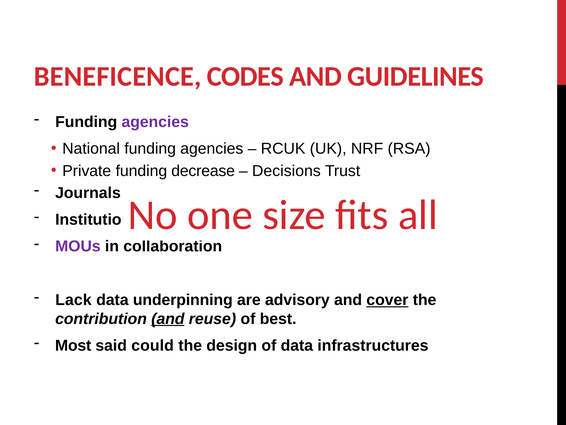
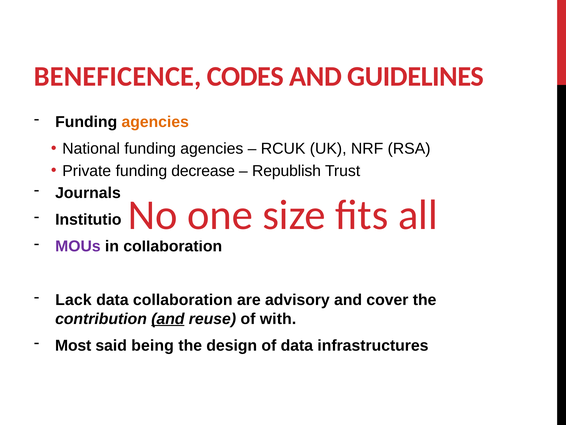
agencies colour: purple -> orange (155, 122)
Decisions: Decisions -> Republish (286, 171)
data underpinning: underpinning -> collaboration (183, 300)
cover underline: present -> none (387, 300)
best: best -> with (278, 318)
could: could -> being (153, 345)
